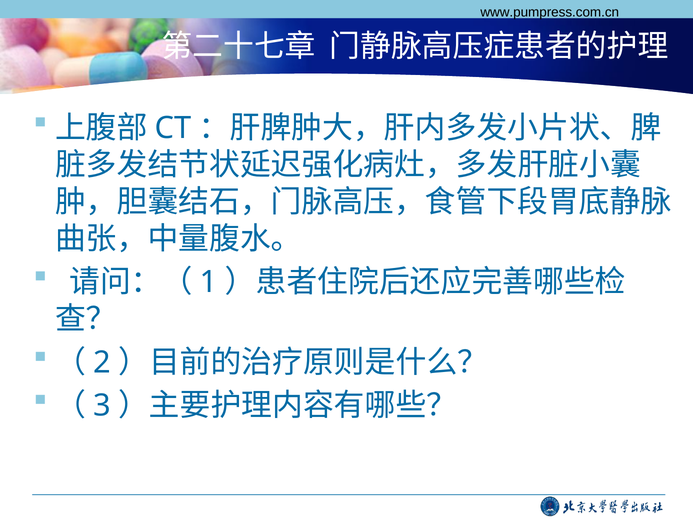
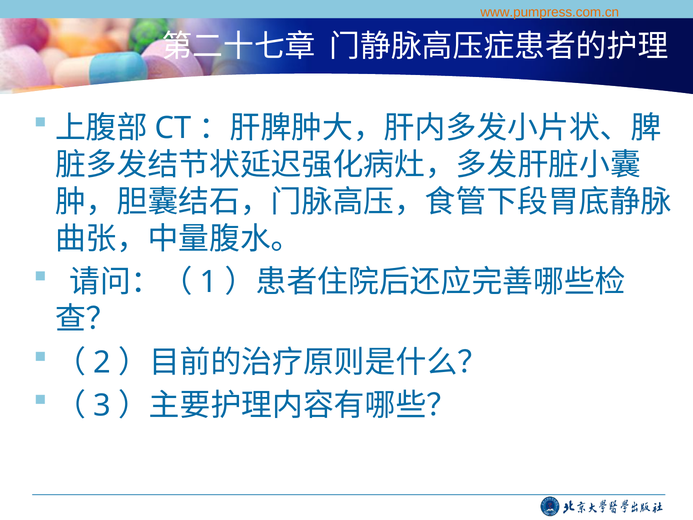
www.pumpress.com.cn colour: black -> orange (550, 12)
